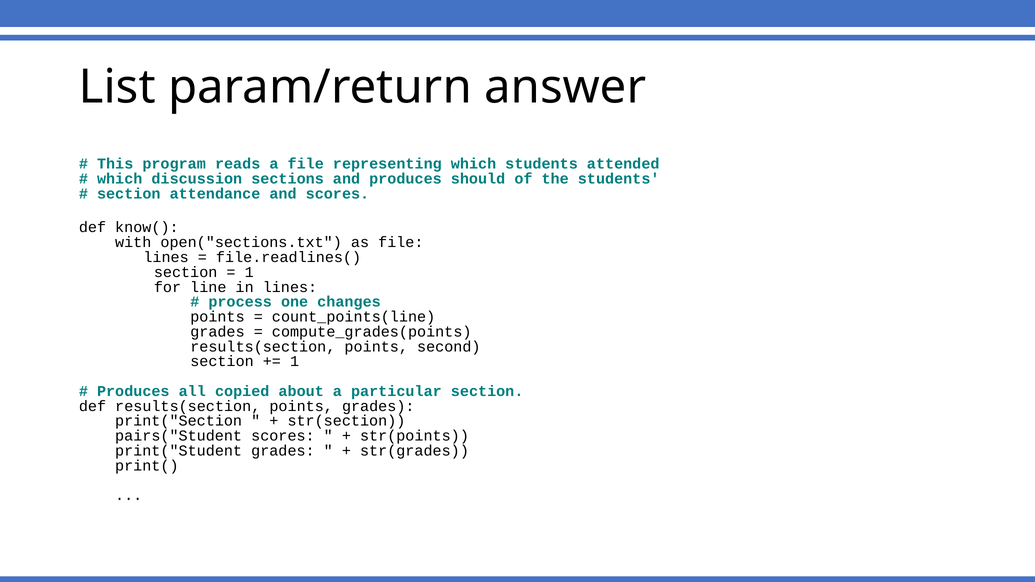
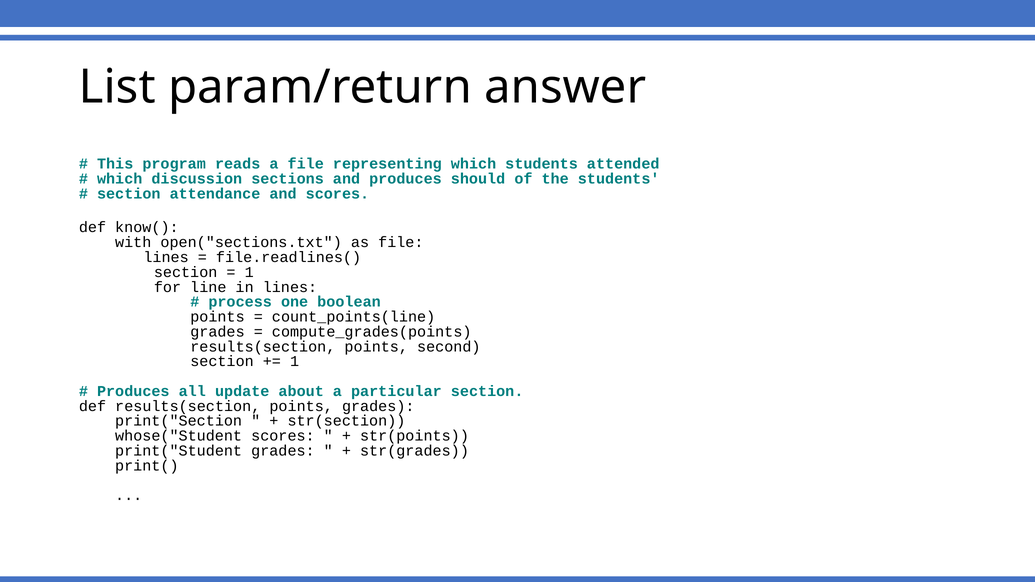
changes: changes -> boolean (349, 302)
copied: copied -> update (242, 391)
pairs("Student: pairs("Student -> whose("Student (179, 436)
